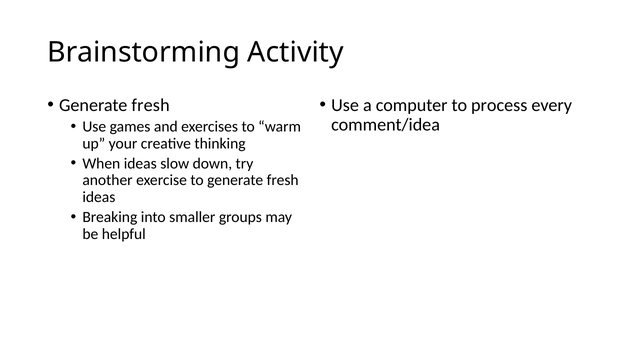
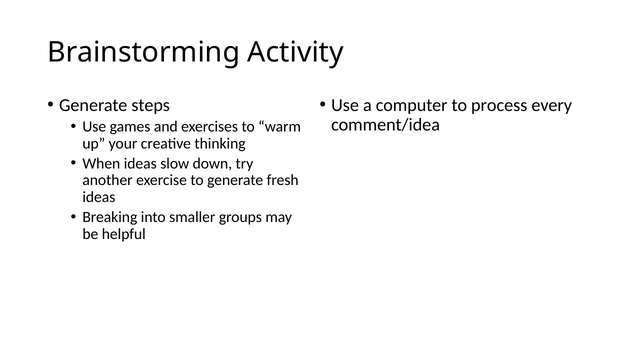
fresh: fresh -> steps (151, 105)
